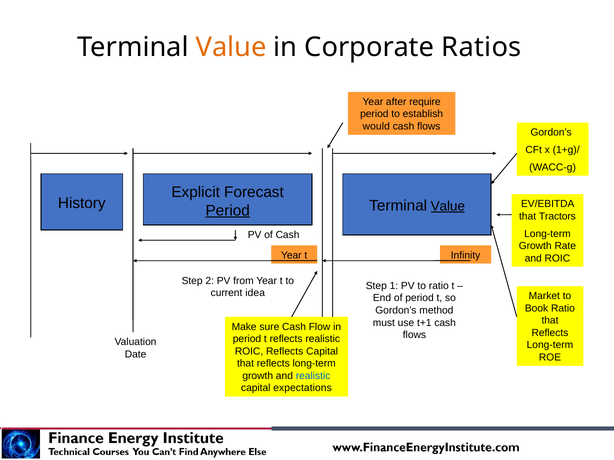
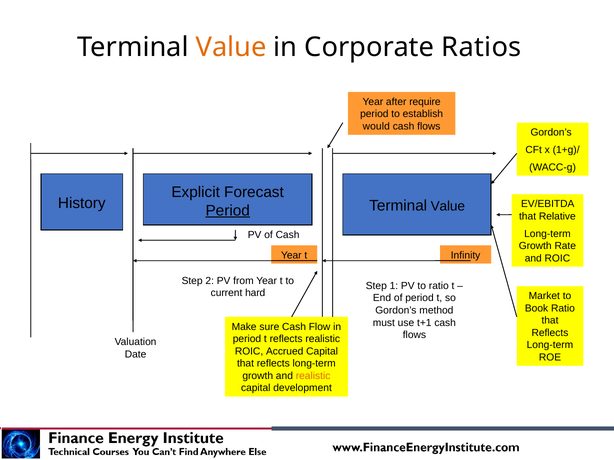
Value underline: present -> none (448, 206)
Tractors: Tractors -> Relative (557, 217)
idea: idea -> hard (255, 293)
ROIC Reflects: Reflects -> Accrued (285, 352)
realistic colour: blue -> orange (313, 376)
expectations: expectations -> development (303, 388)
